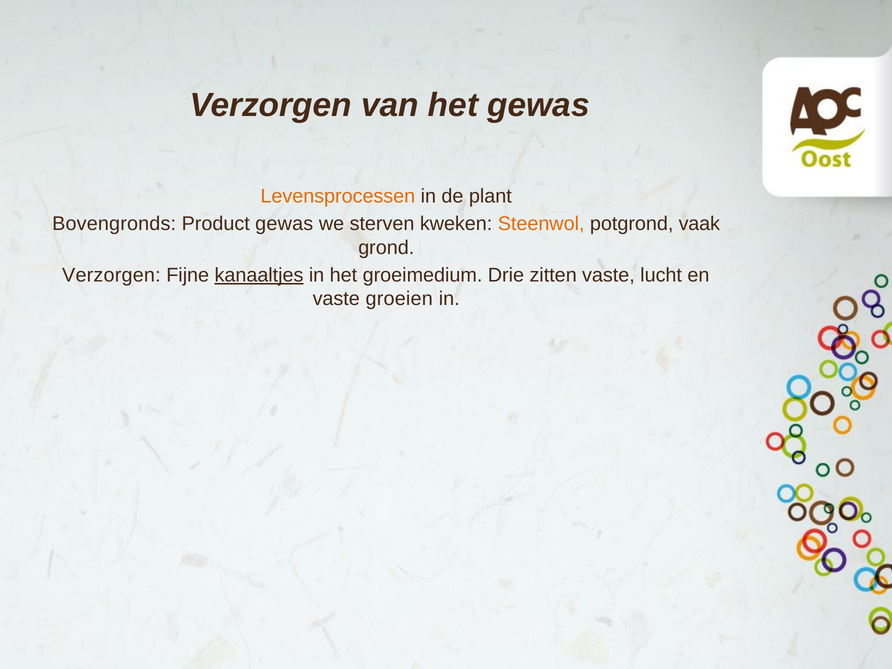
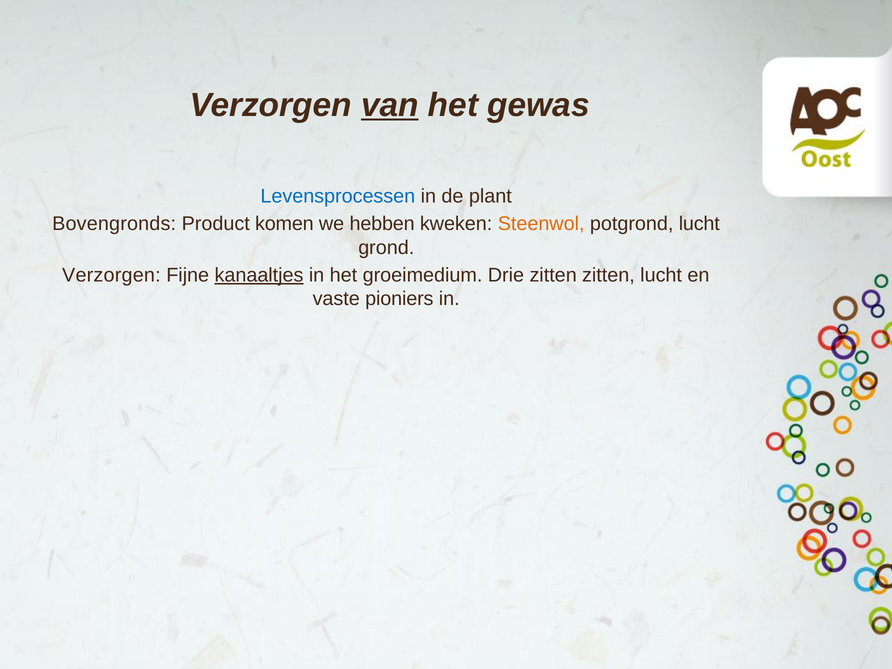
van underline: none -> present (390, 105)
Levensprocessen colour: orange -> blue (338, 196)
Product gewas: gewas -> komen (284, 224)
sterven: sterven -> hebben (382, 224)
potgrond vaak: vaak -> lucht (699, 224)
zitten vaste: vaste -> zitten (608, 275)
groeien: groeien -> pioniers (399, 299)
